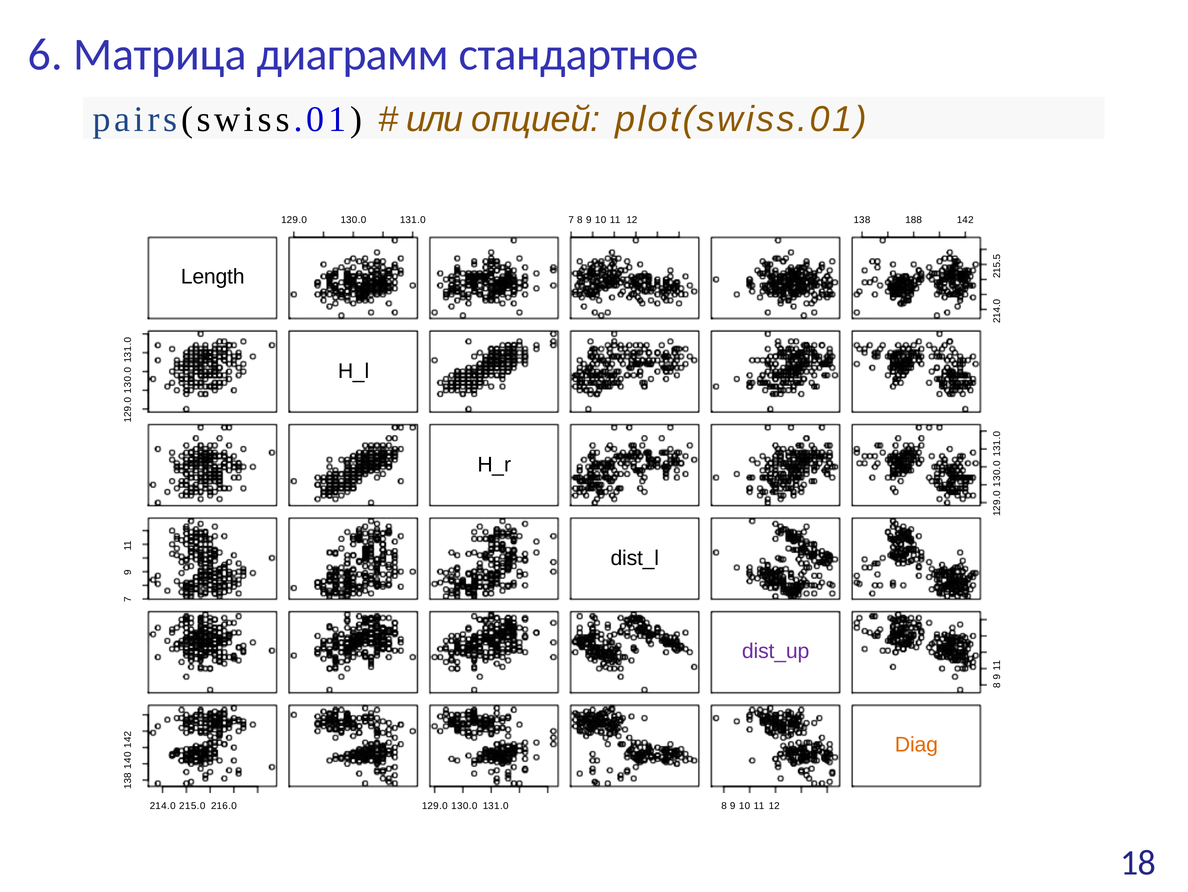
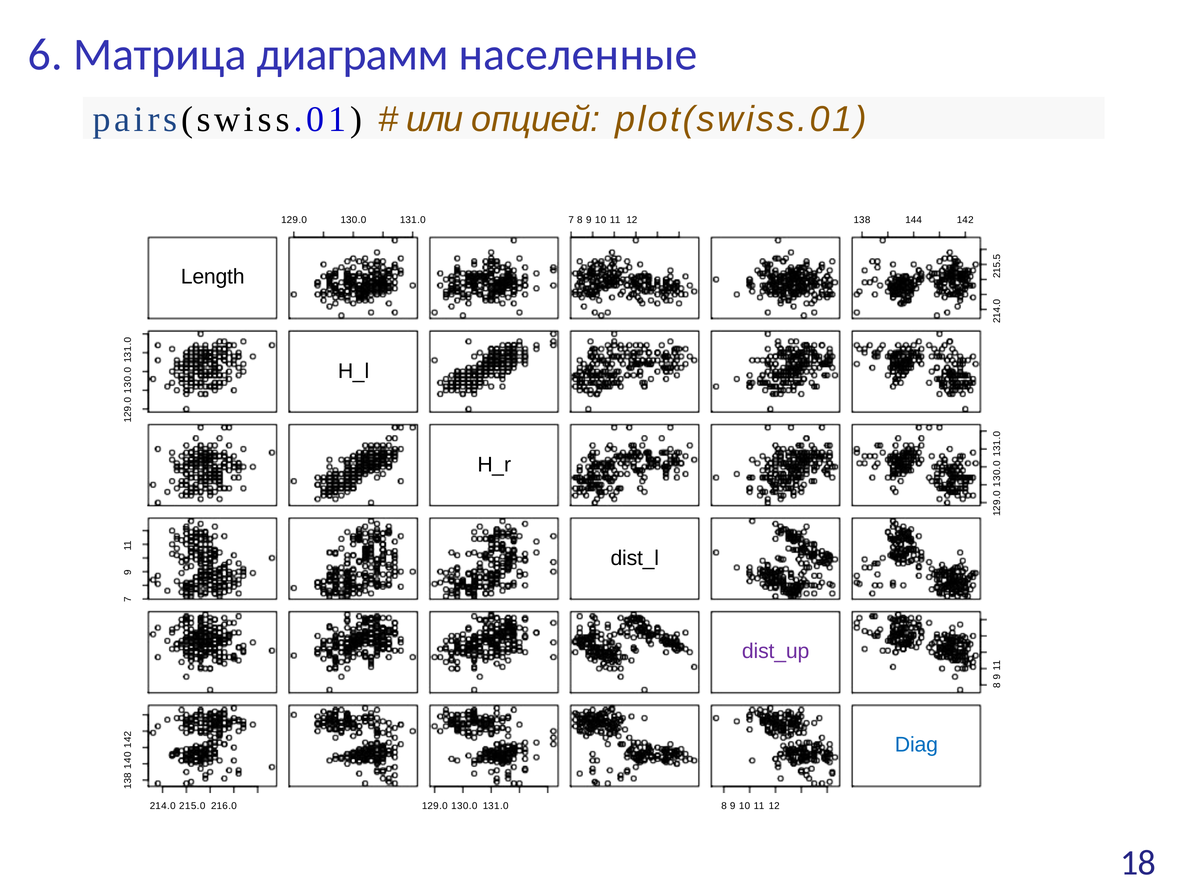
стандартное: стандартное -> населенные (578, 54)
188: 188 -> 144 (914, 220)
Diag colour: orange -> blue (916, 744)
